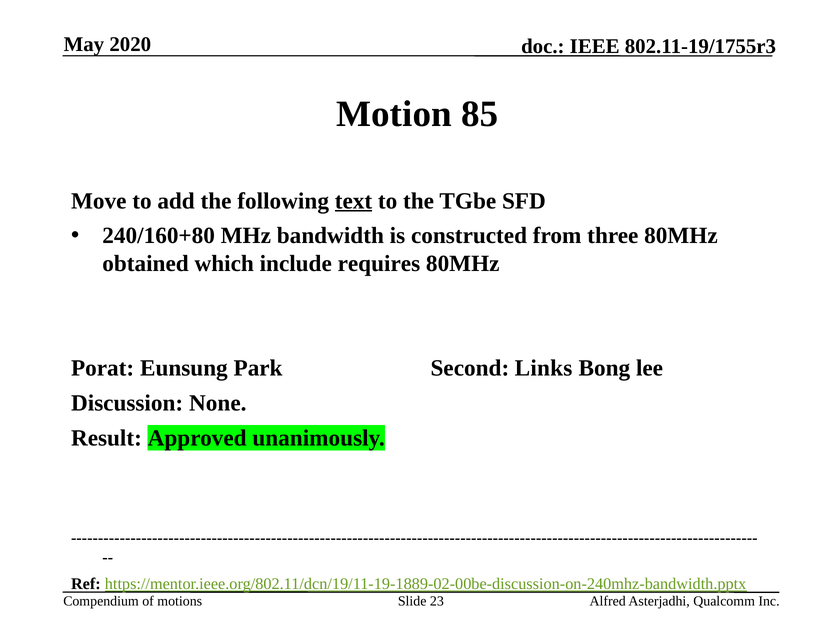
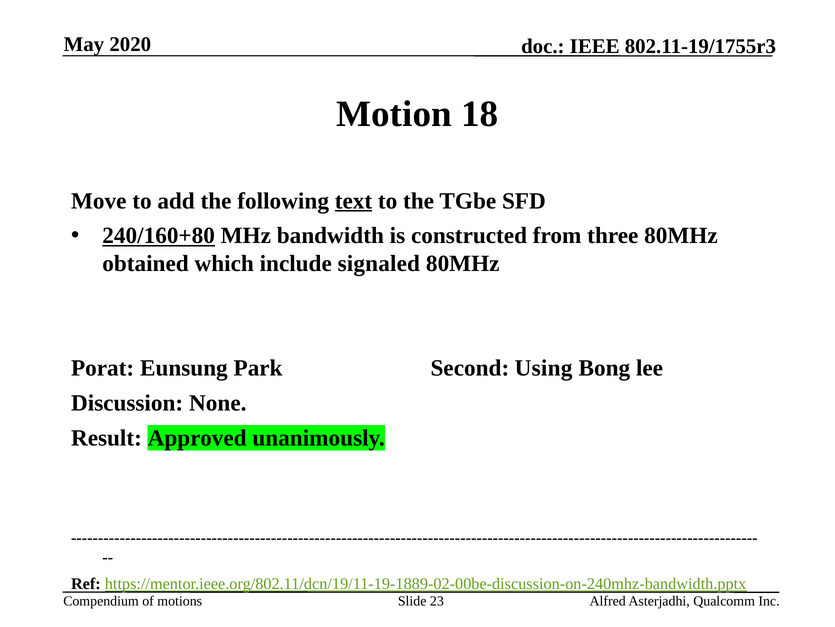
85: 85 -> 18 (480, 114)
240/160+80 underline: none -> present (159, 235)
requires: requires -> signaled (379, 263)
Links: Links -> Using (544, 368)
